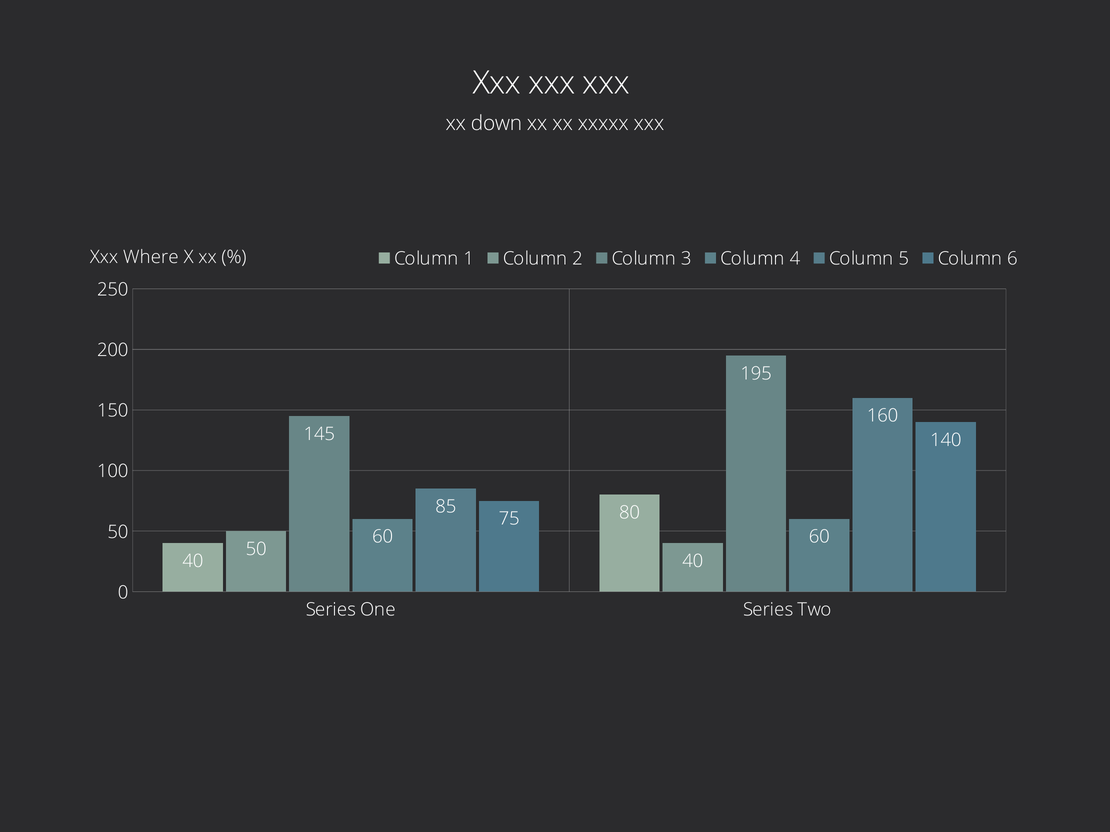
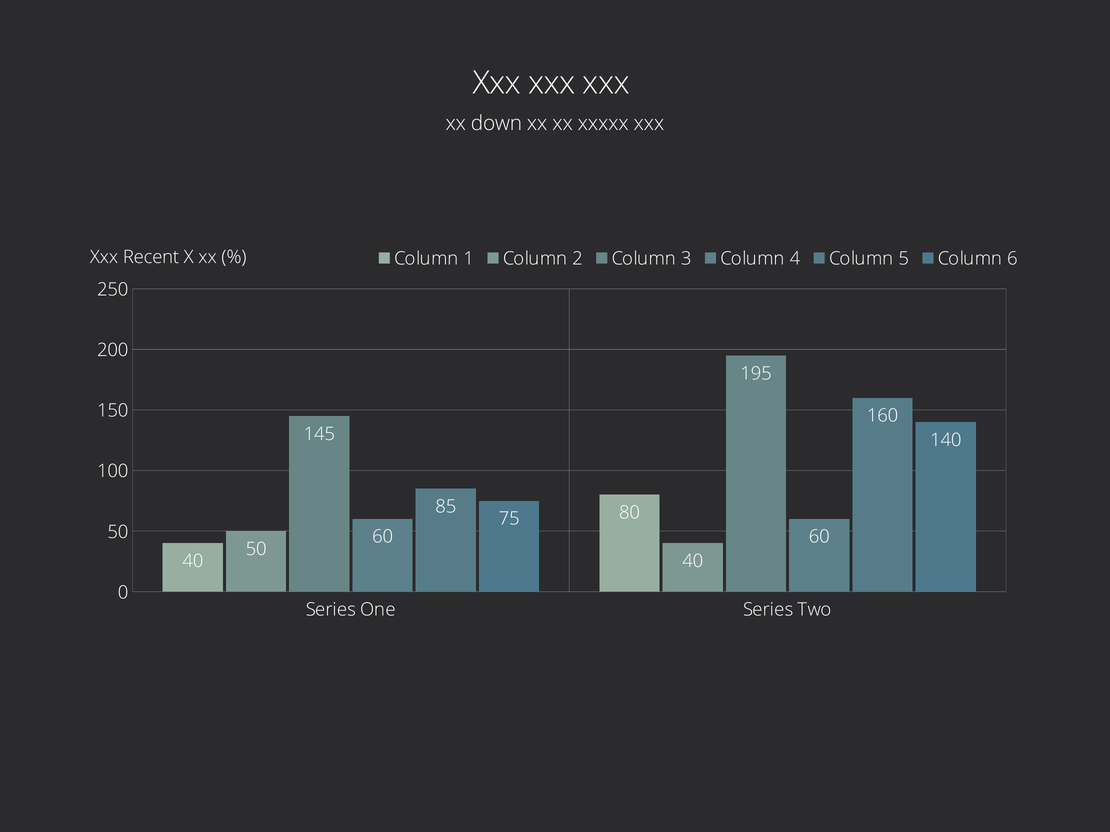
Where: Where -> Recent (151, 257)
